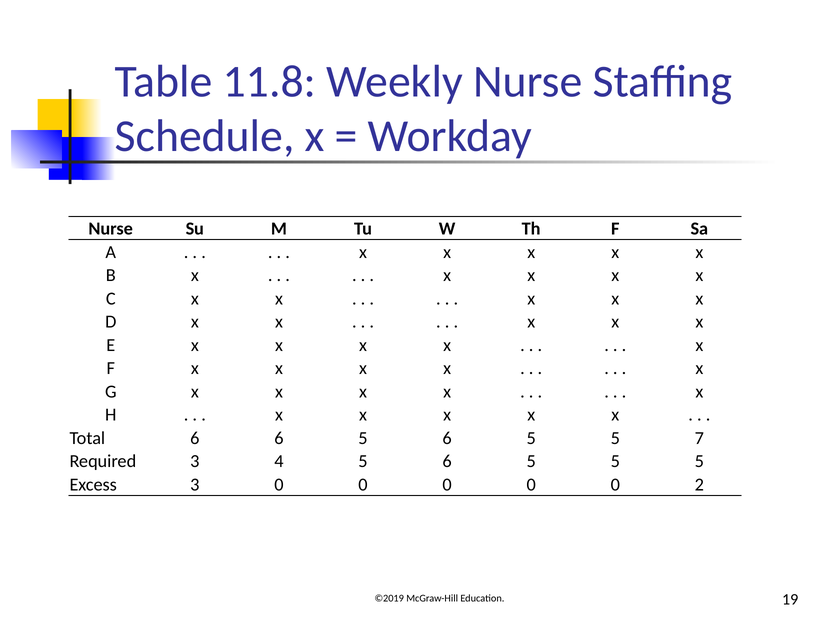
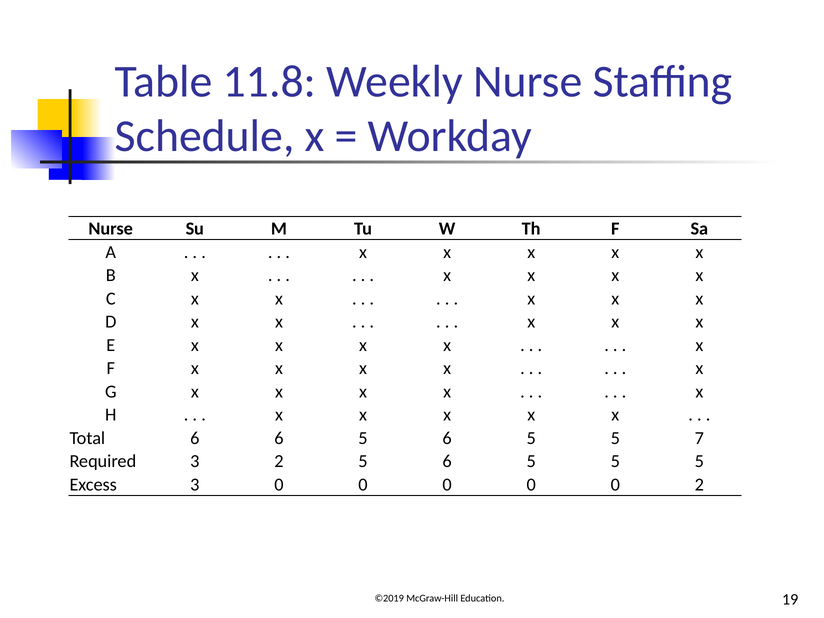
3 4: 4 -> 2 (279, 461)
